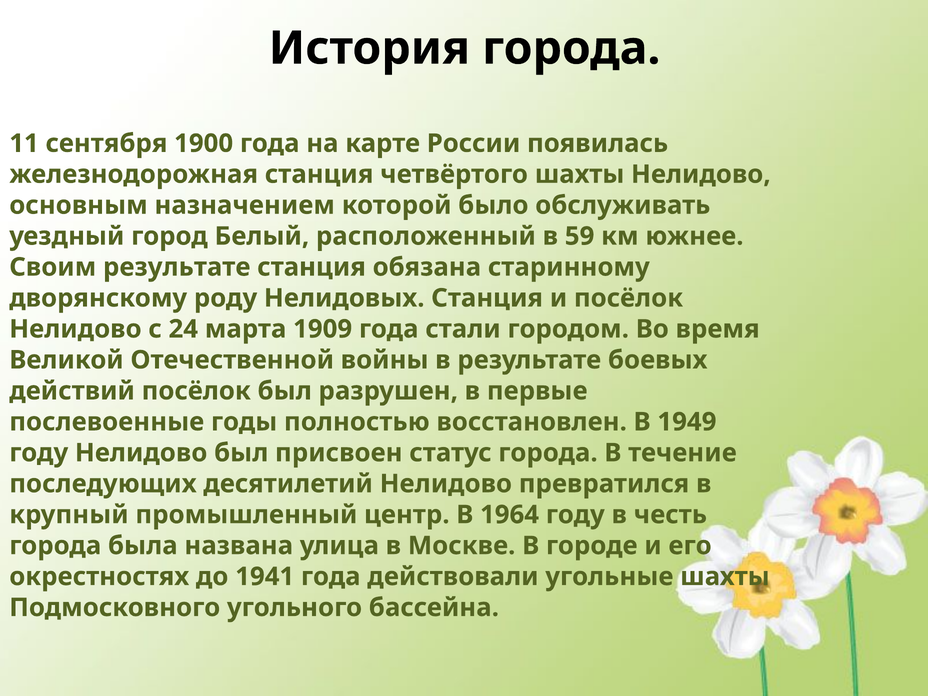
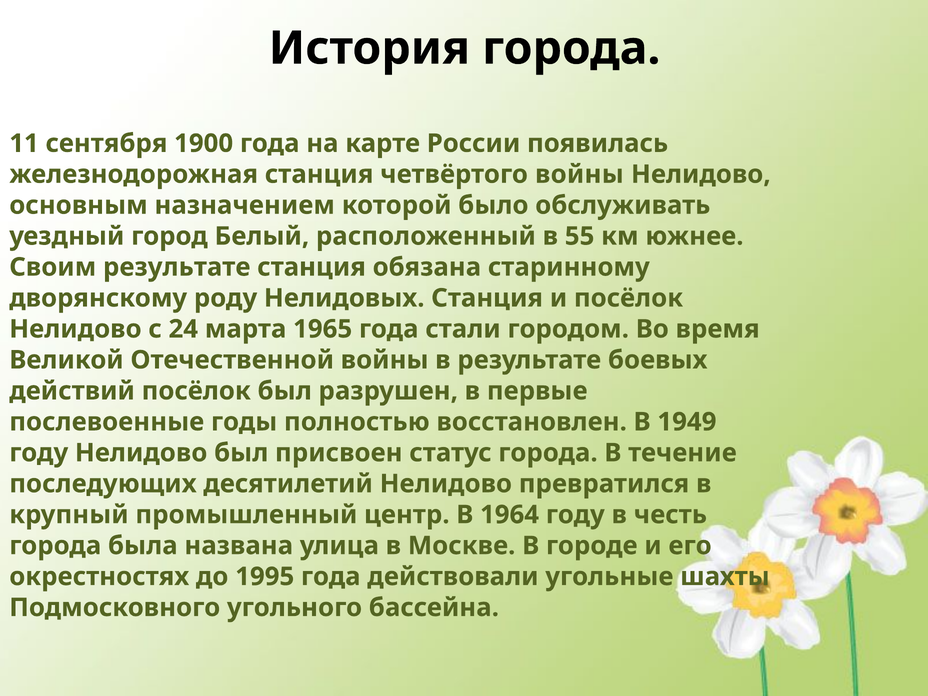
четвёртого шахты: шахты -> войны (579, 174)
59: 59 -> 55 (580, 236)
1909: 1909 -> 1965 (323, 329)
1941: 1941 -> 1995 (265, 577)
